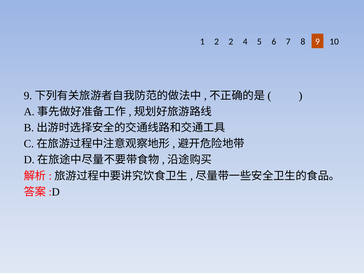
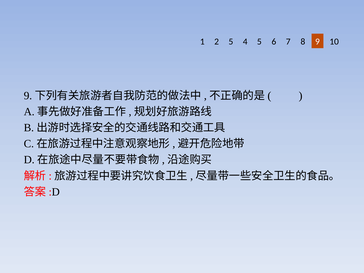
2 2: 2 -> 5 (231, 42)
